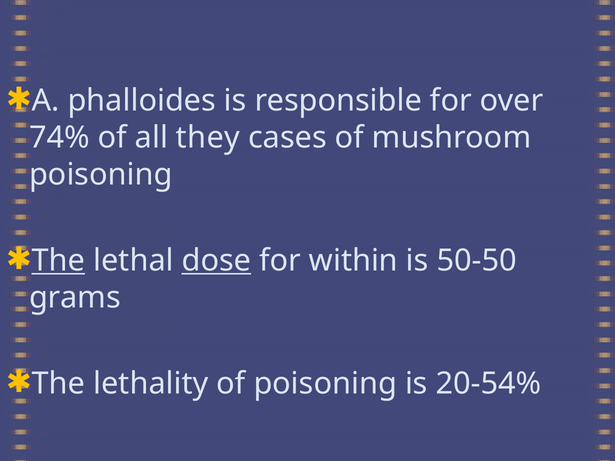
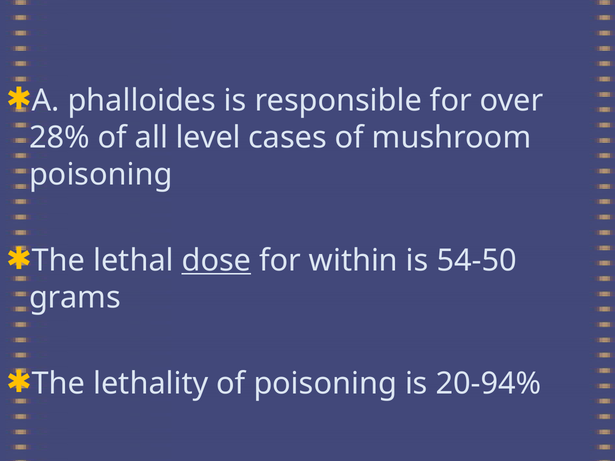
74%: 74% -> 28% (59, 138)
they: they -> level (208, 138)
The underline: present -> none (58, 261)
50-50: 50-50 -> 54-50 (477, 261)
20-54%: 20-54% -> 20-94% (489, 384)
